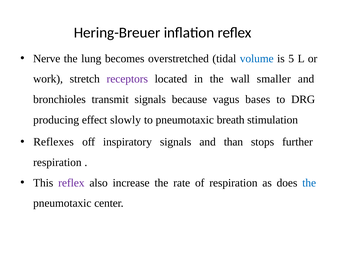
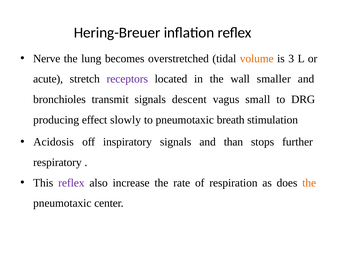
volume colour: blue -> orange (257, 59)
5: 5 -> 3 (291, 59)
work: work -> acute (48, 79)
because: because -> descent (189, 99)
bases: bases -> small (258, 99)
Reflexes: Reflexes -> Acidosis (54, 142)
respiration: respiration -> respiratory (57, 162)
the colour: blue -> orange (309, 183)
